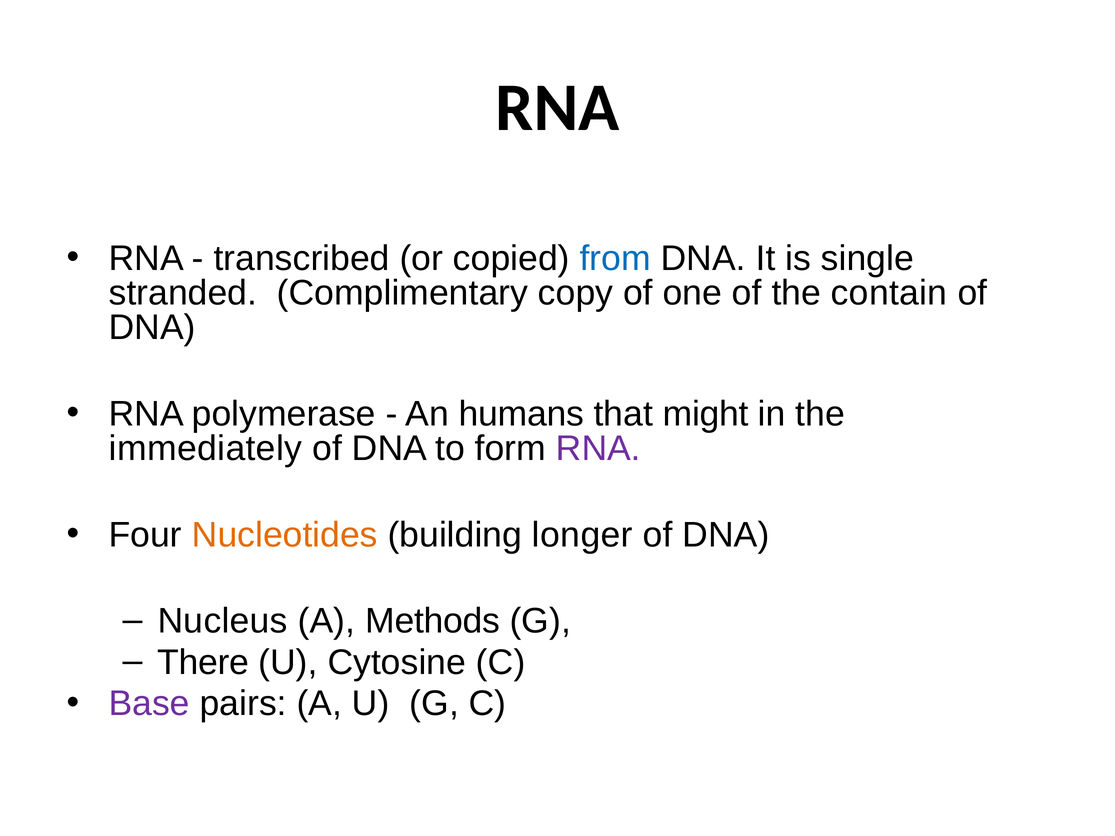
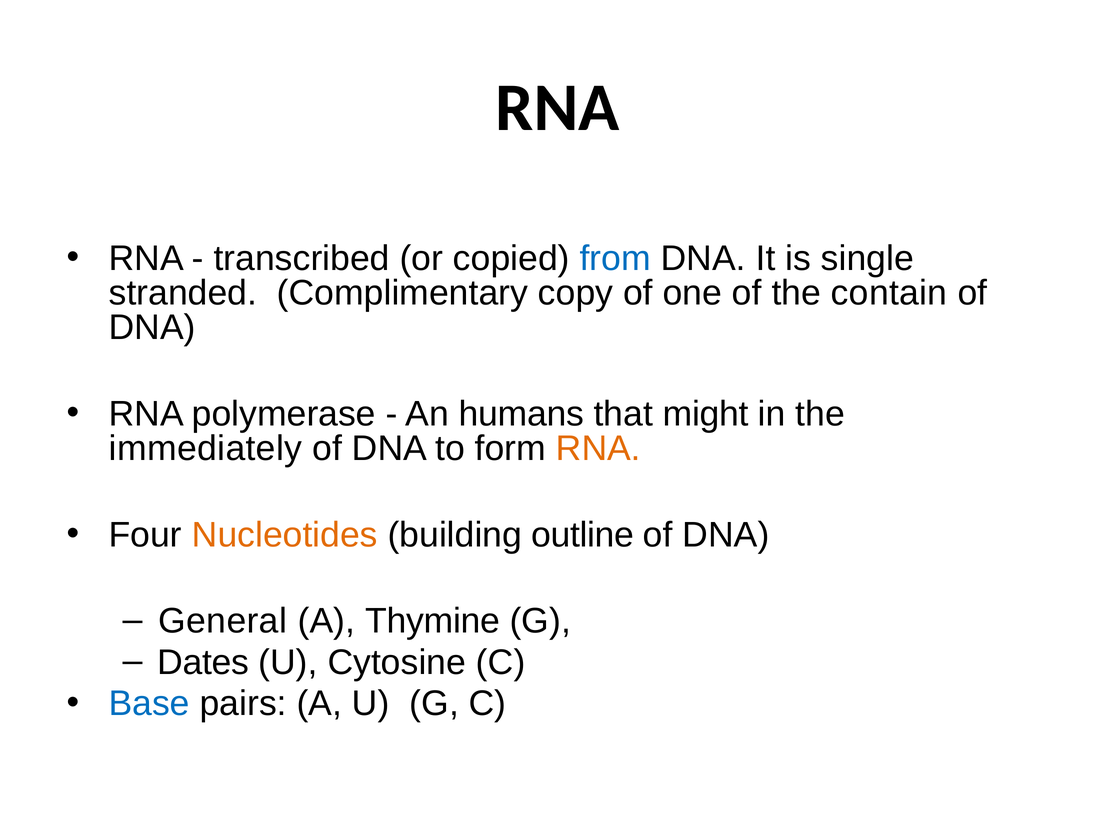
RNA colour: purple -> orange (598, 449)
longer: longer -> outline (583, 535)
Nucleus: Nucleus -> General (223, 621)
Methods: Methods -> Thymine (433, 621)
There: There -> Dates (203, 663)
Base colour: purple -> blue (149, 704)
